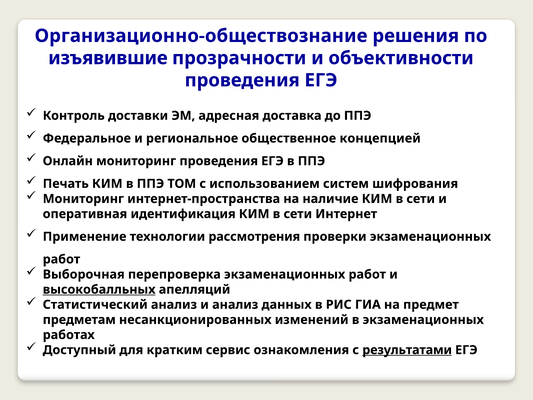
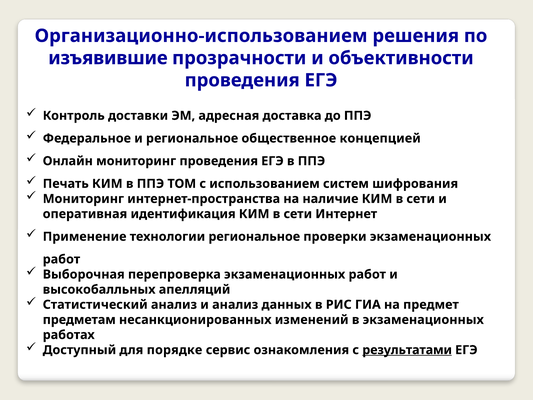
Организационно-обществознание: Организационно-обществознание -> Организационно-использованием (201, 36)
технологии рассмотрения: рассмотрения -> региональное (254, 236)
высокобалльных underline: present -> none (99, 289)
кратким: кратким -> порядке (174, 350)
